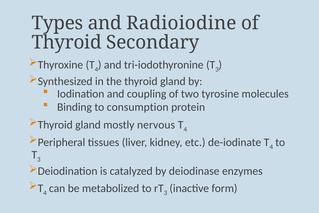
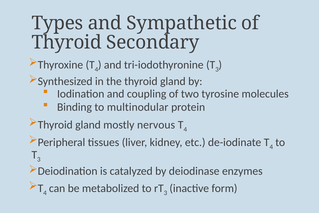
Radioiodine: Radioiodine -> Sympathetic (182, 23)
consumption: consumption -> multinodular (138, 107)
